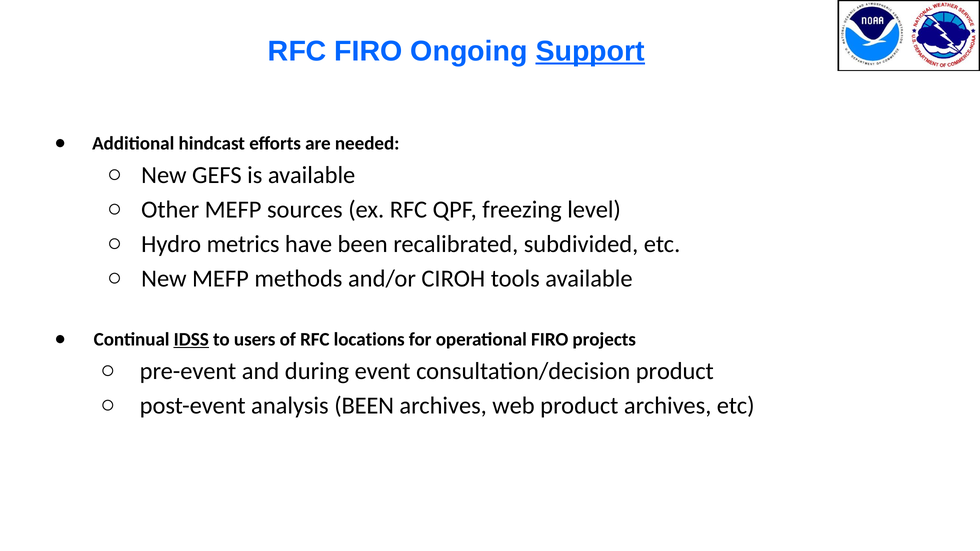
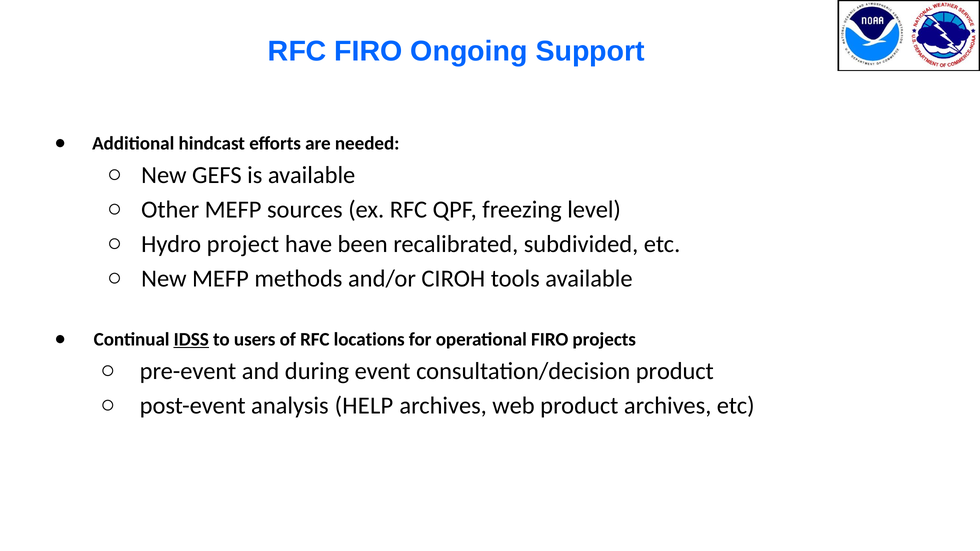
Support underline: present -> none (590, 51)
metrics: metrics -> project (243, 244)
analysis BEEN: BEEN -> HELP (364, 406)
